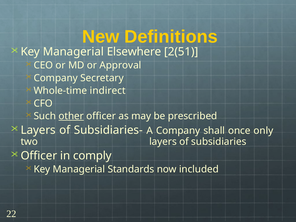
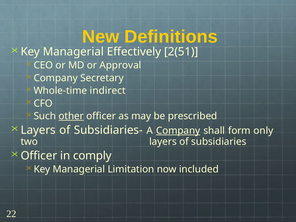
Elsewhere: Elsewhere -> Effectively (134, 52)
Company underline: none -> present (178, 131)
once: once -> form (239, 131)
Standards: Standards -> Limitation (131, 169)
